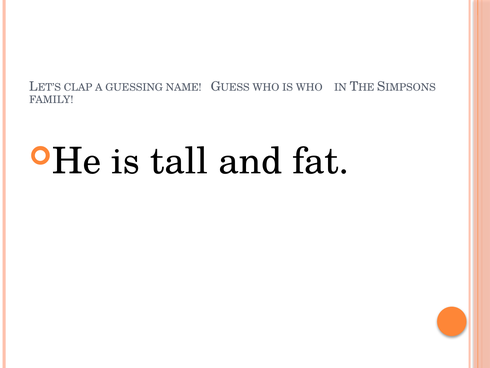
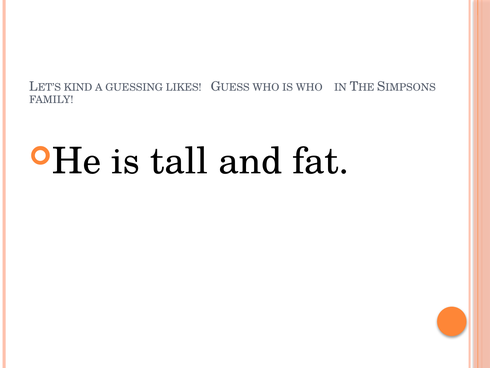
CLAP: CLAP -> KIND (78, 87)
NAME: NAME -> LIKES (184, 87)
